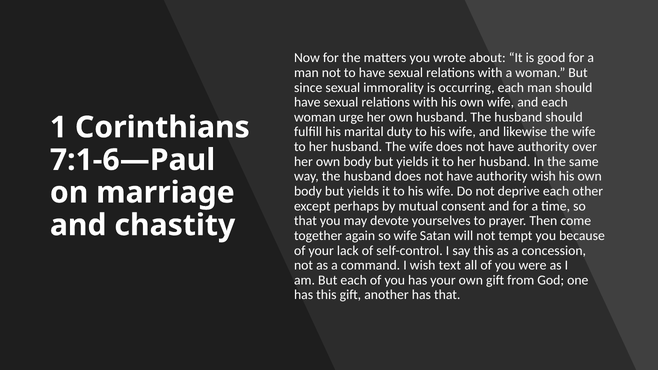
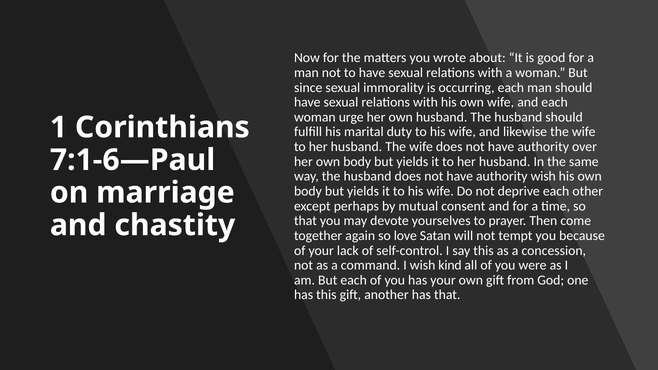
so wife: wife -> love (405, 236)
text: text -> kind (450, 265)
